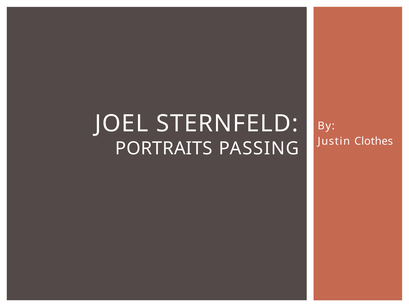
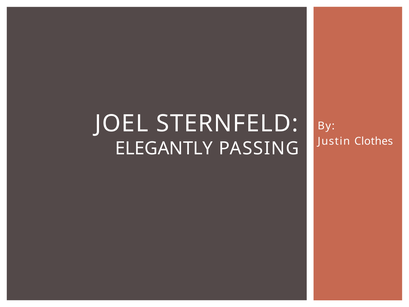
PORTRAITS: PORTRAITS -> ELEGANTLY (164, 148)
